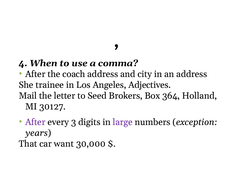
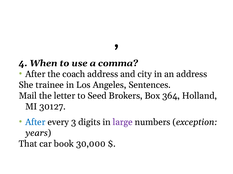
Adjectives: Adjectives -> Sentences (150, 85)
After colour: purple -> blue (35, 123)
want: want -> book (64, 144)
